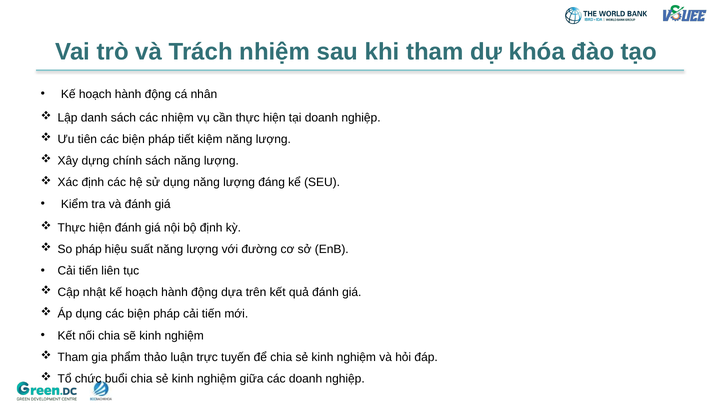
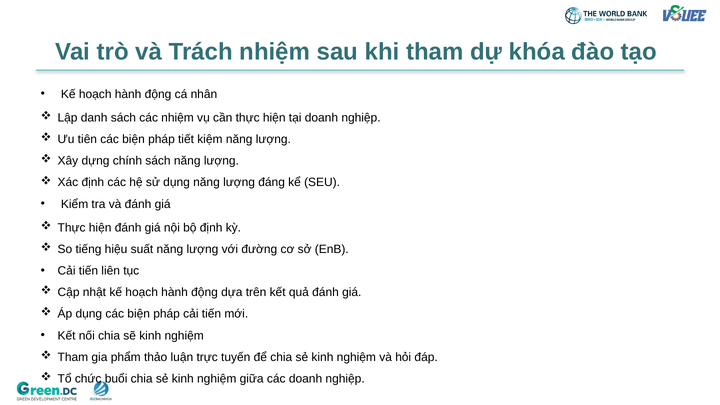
So pháp: pháp -> tiếng (89, 249)
